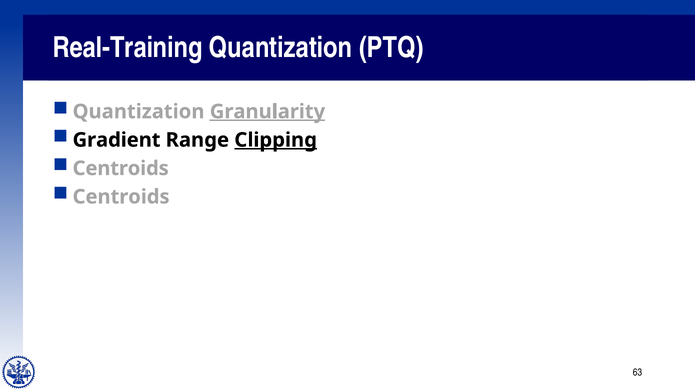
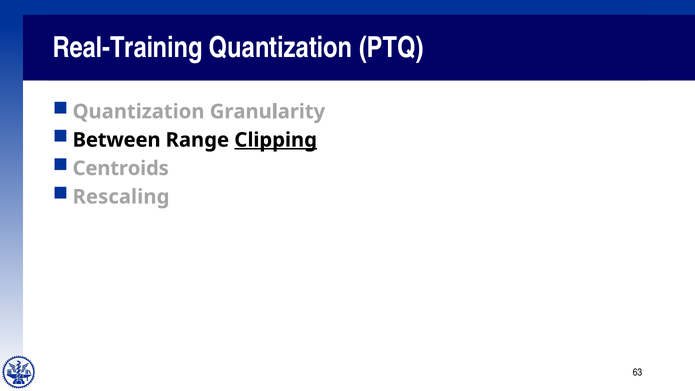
Granularity underline: present -> none (267, 112)
Gradient: Gradient -> Between (117, 140)
Centroids: Centroids -> Rescaling (121, 197)
